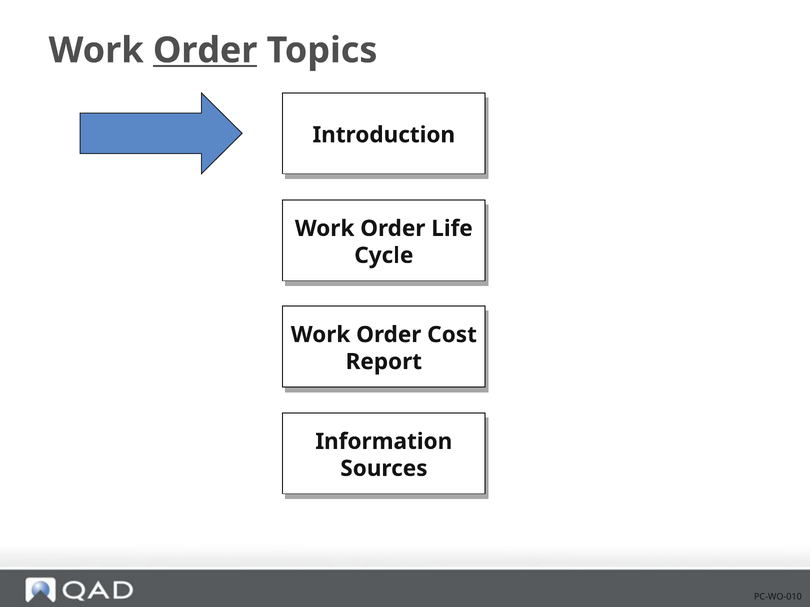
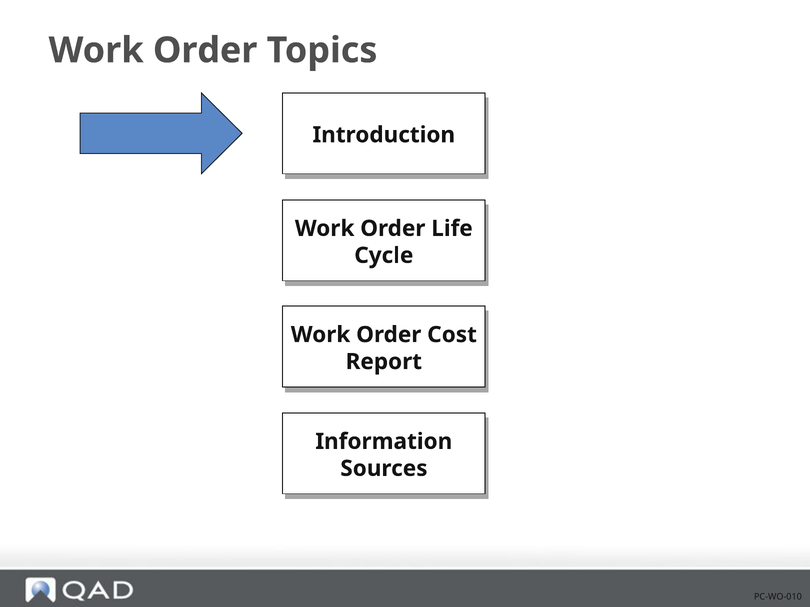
Order underline: present -> none (205, 50)
